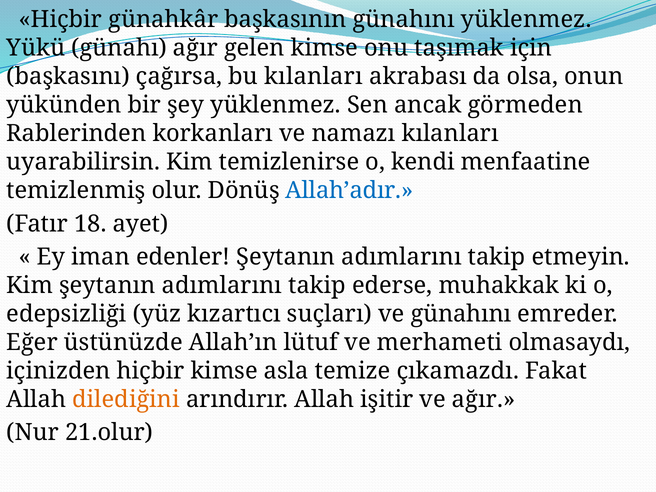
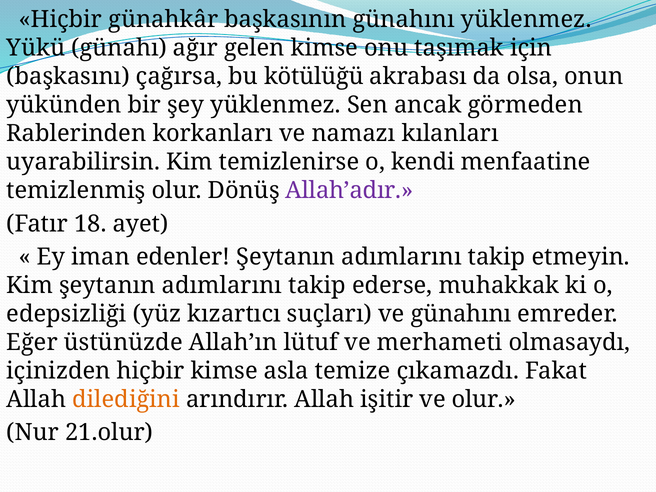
bu kılanları: kılanları -> kötülüğü (314, 77)
Allah’adır colour: blue -> purple (349, 191)
ve ağır: ağır -> olur (484, 399)
